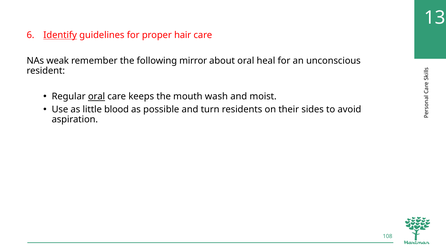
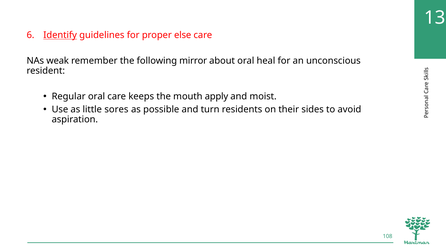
hair: hair -> else (183, 35)
oral underline: present -> none (97, 97)
wash: wash -> apply (216, 97)
blood: blood -> sores (116, 109)
